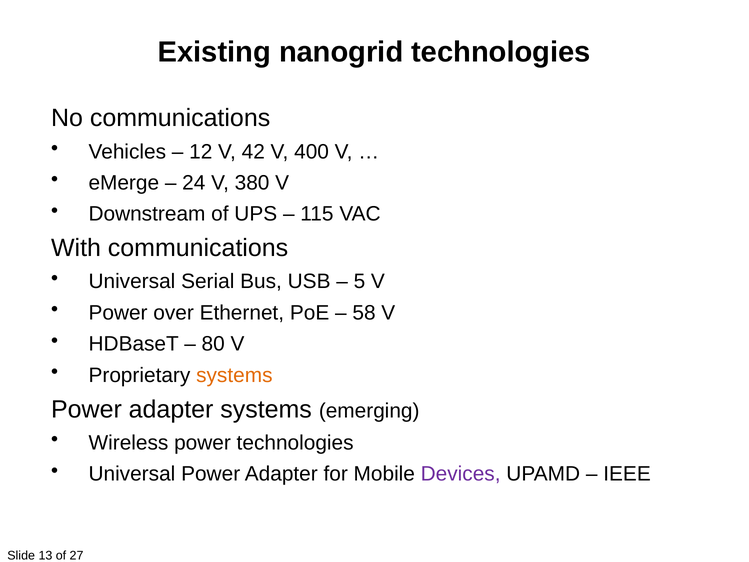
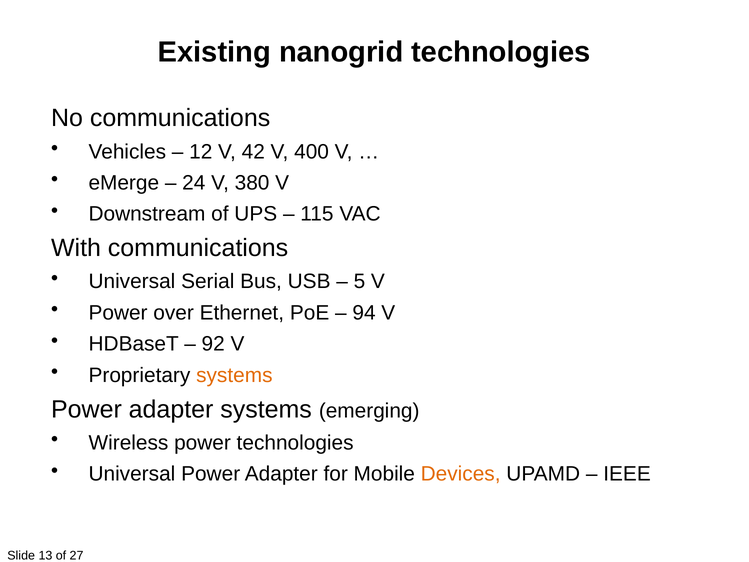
58: 58 -> 94 (364, 313)
80: 80 -> 92 (213, 344)
Devices colour: purple -> orange (461, 474)
